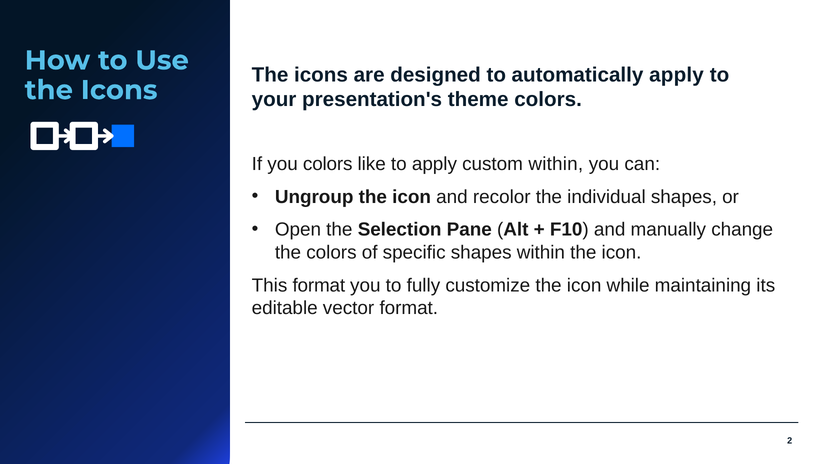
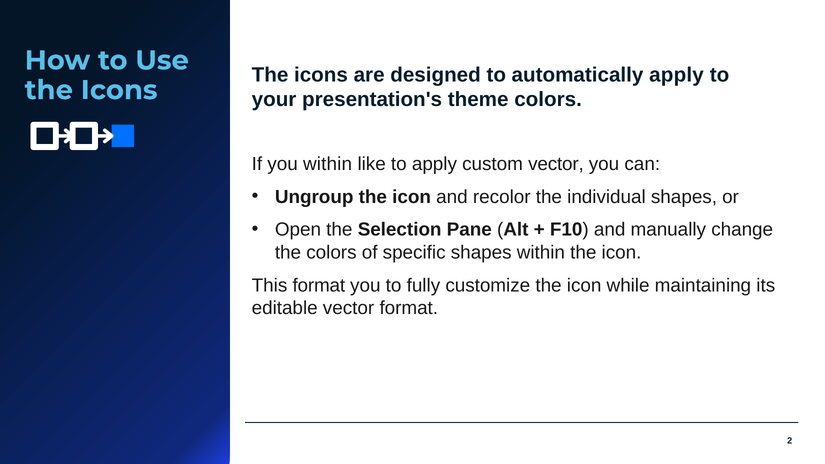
you colors: colors -> within (328, 164)
custom within: within -> vector (556, 164)
